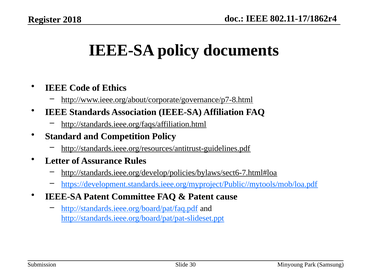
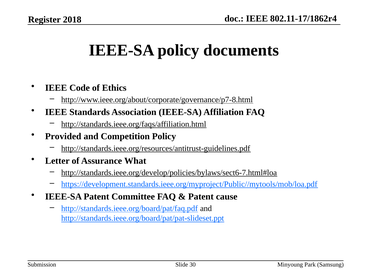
Standard: Standard -> Provided (63, 136)
Rules: Rules -> What (135, 161)
